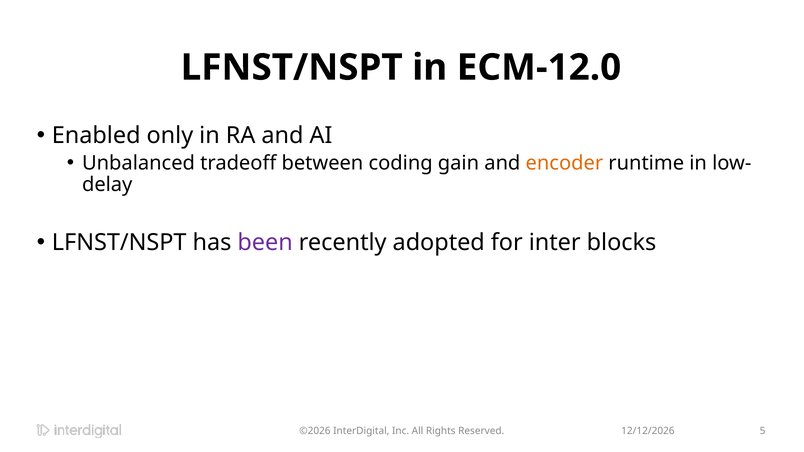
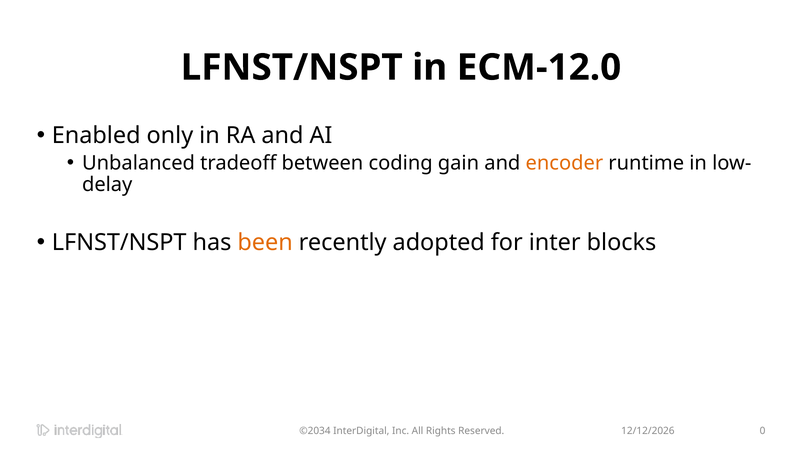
been colour: purple -> orange (265, 243)
©2026: ©2026 -> ©2034 (315, 431)
5: 5 -> 0 (763, 431)
